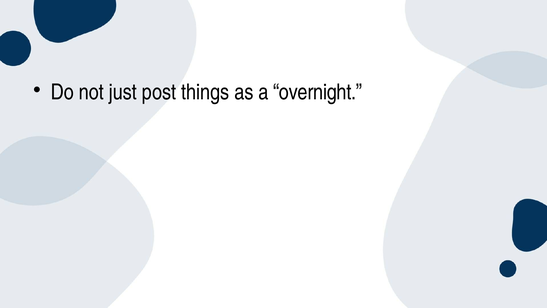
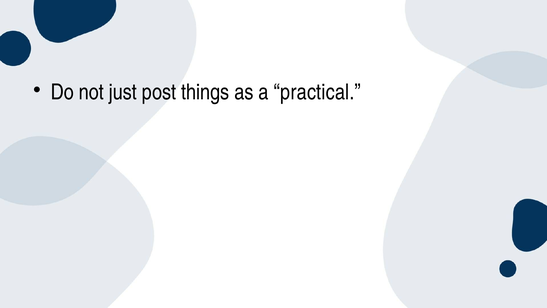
overnight: overnight -> practical (317, 92)
